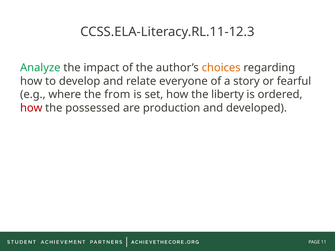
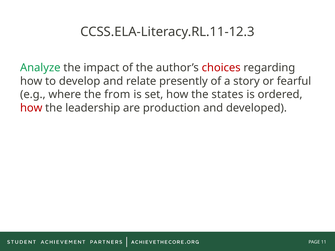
choices colour: orange -> red (221, 68)
everyone: everyone -> presently (183, 81)
liberty: liberty -> states (227, 95)
possessed: possessed -> leadership (93, 108)
